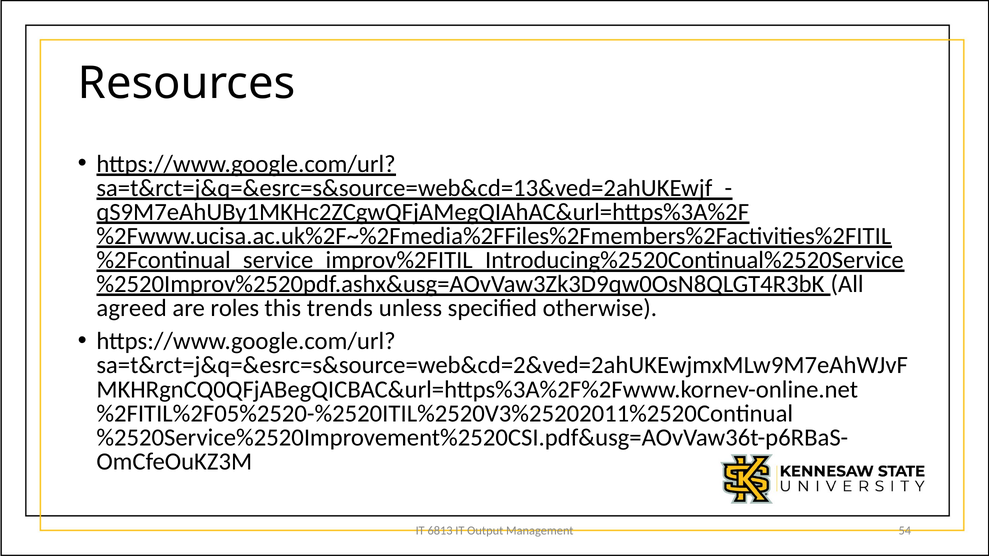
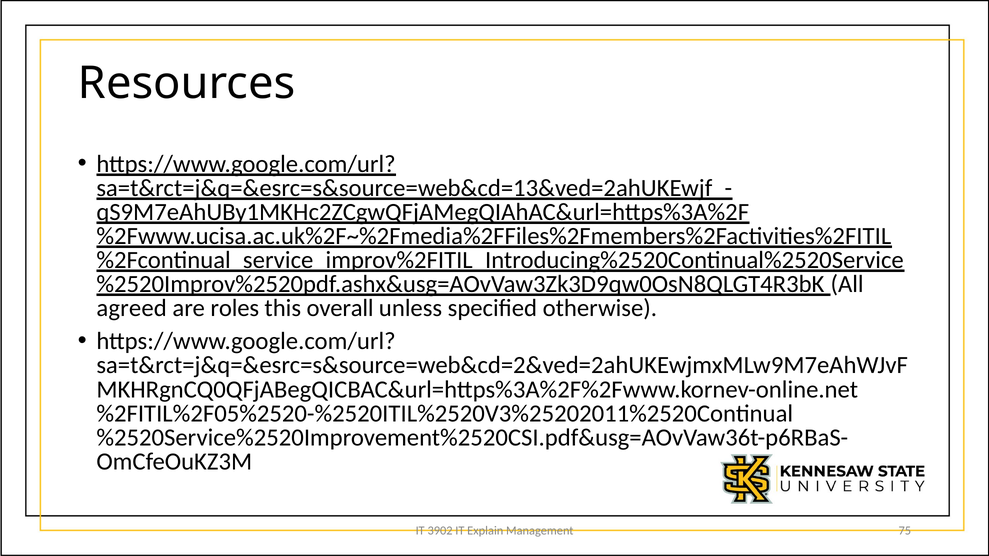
trends: trends -> overall (340, 308)
6813: 6813 -> 3902 (440, 531)
Output: Output -> Explain (485, 531)
54: 54 -> 75 (905, 531)
